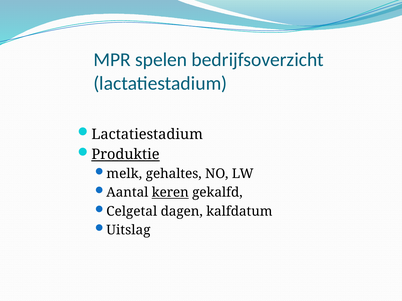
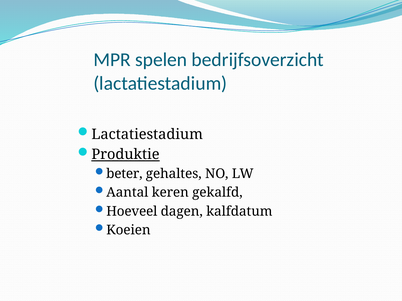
melk: melk -> beter (124, 174)
keren underline: present -> none (170, 193)
Celgetal: Celgetal -> Hoeveel (132, 212)
Uitslag: Uitslag -> Koeien (128, 230)
